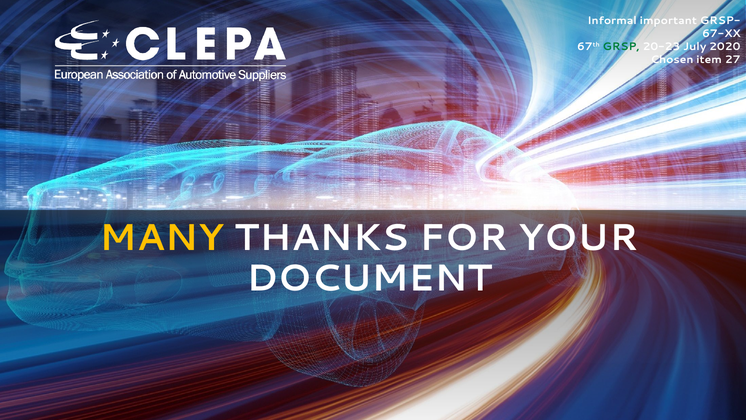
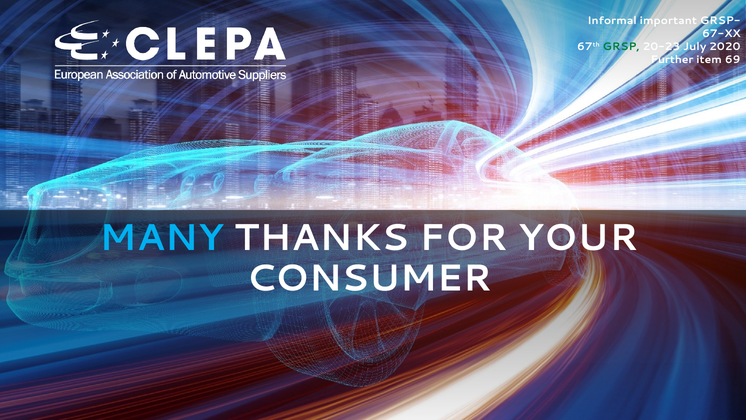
Chosen: Chosen -> Further (672, 60)
27: 27 -> 69 (733, 60)
MANY colour: yellow -> light blue (162, 238)
DOCUMENT: DOCUMENT -> CONSUMER (369, 278)
